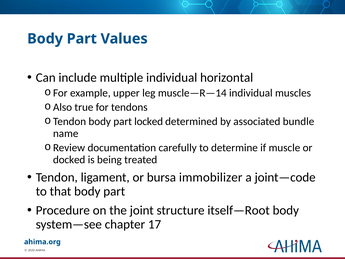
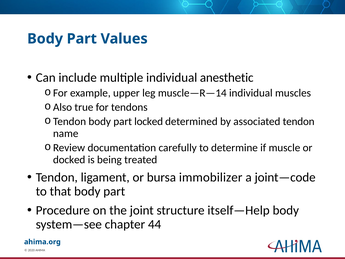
horizontal: horizontal -> anesthetic (227, 78)
associated bundle: bundle -> tendon (299, 121)
itself—Root: itself—Root -> itself—Help (239, 210)
17: 17 -> 44 (155, 224)
